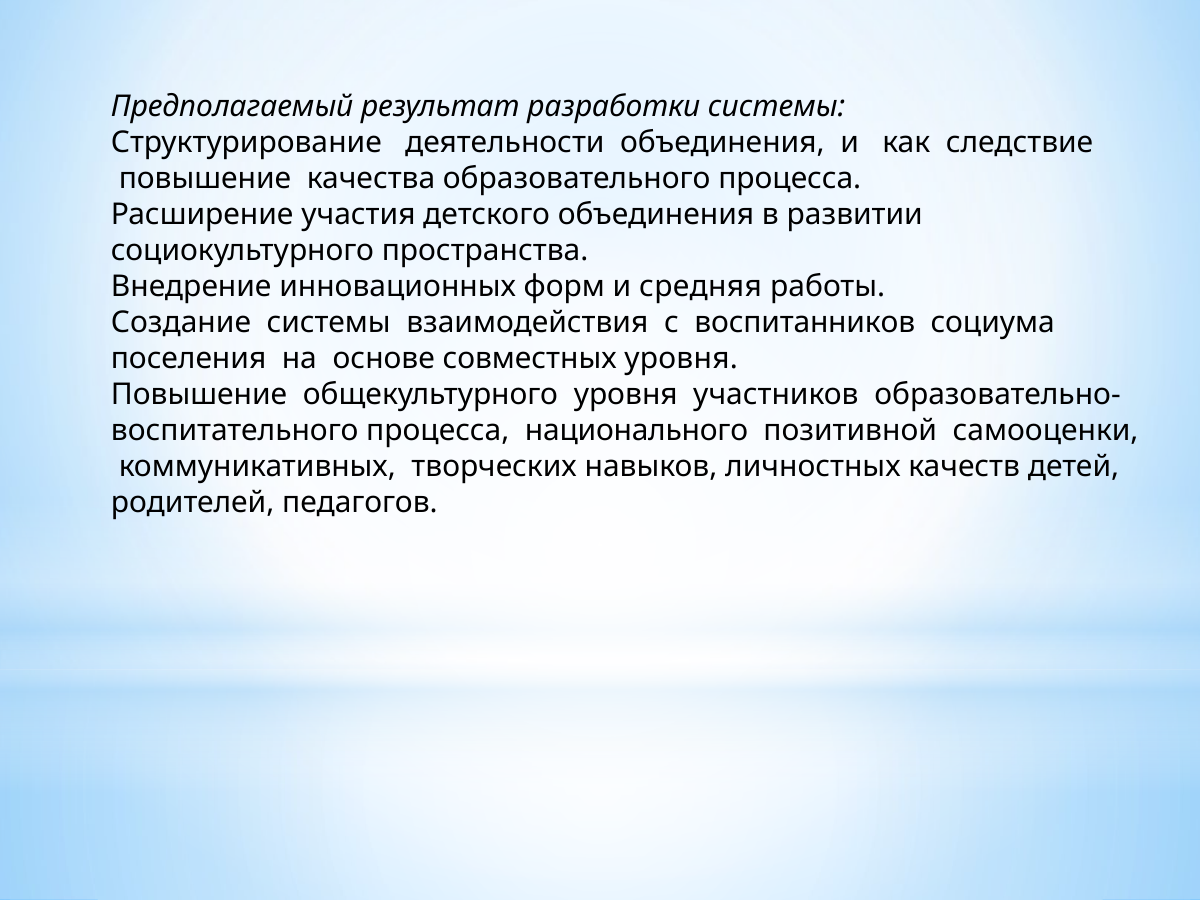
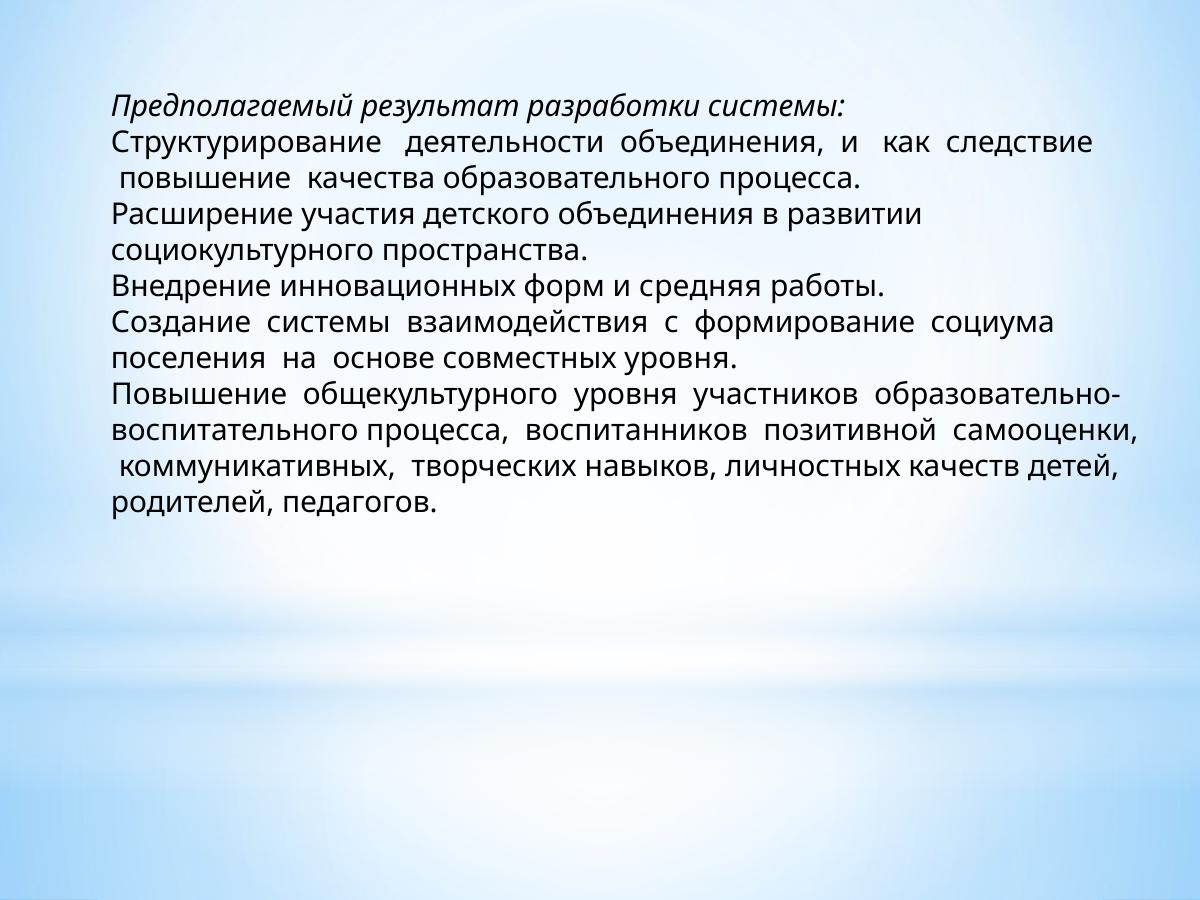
воспитанников: воспитанников -> формирование (805, 322)
национального: национального -> воспитанников (636, 430)
